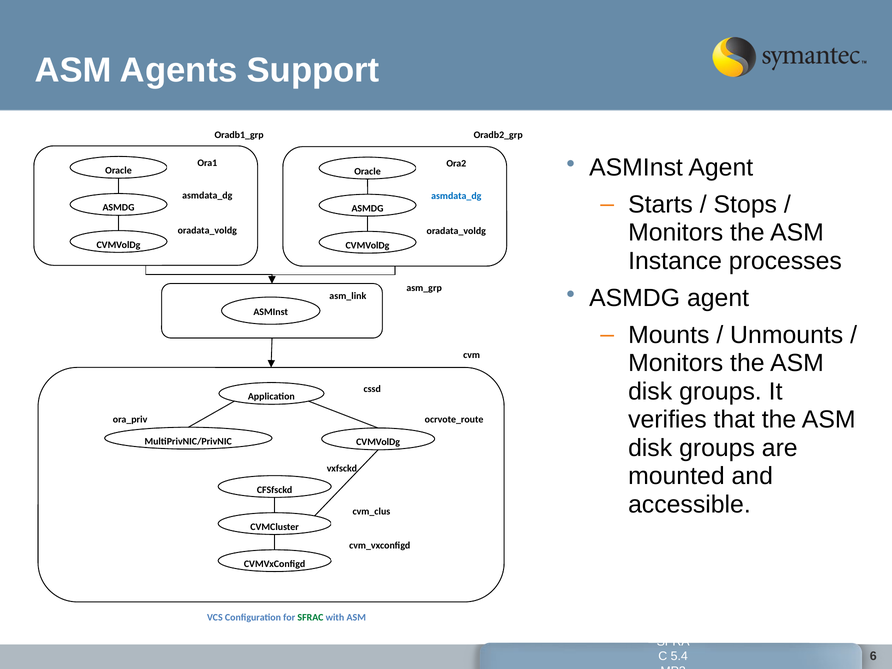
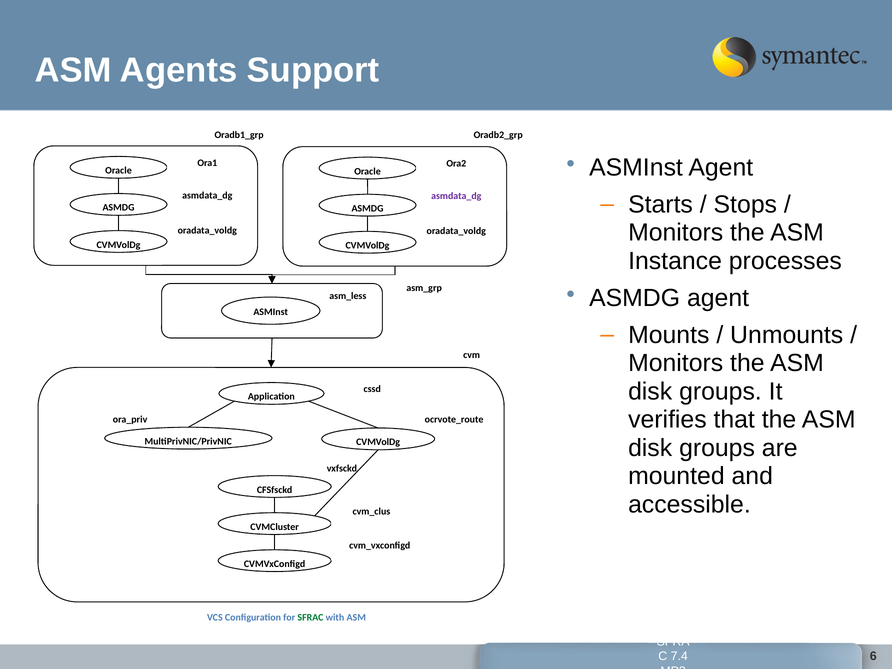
asmdata_dg colour: blue -> purple (456, 196)
asm_link: asm_link -> asm_less (348, 296)
5.4: 5.4 -> 7.4 (679, 656)
